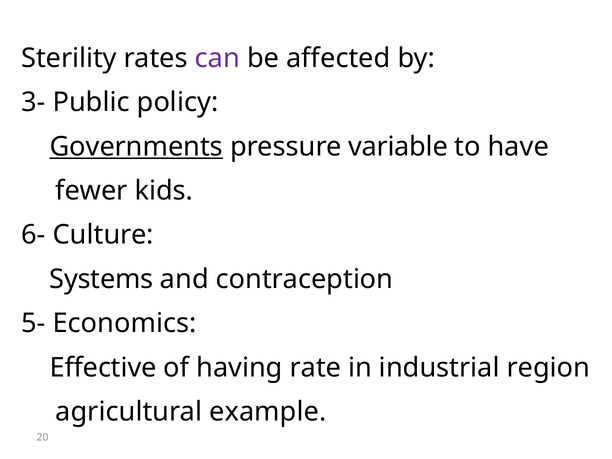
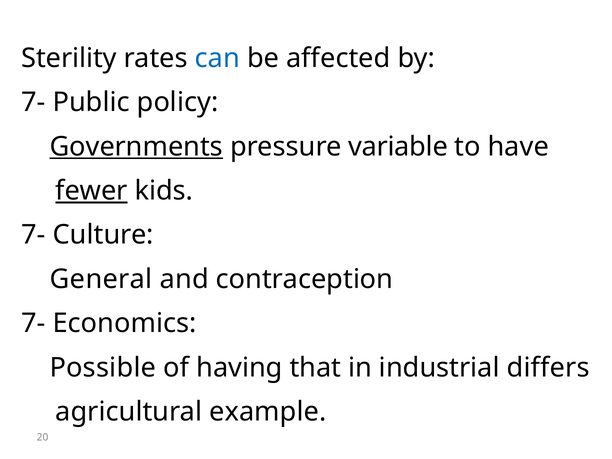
can colour: purple -> blue (217, 58)
3-: 3- -> 7- (33, 102)
fewer underline: none -> present (92, 191)
6-: 6- -> 7- (33, 235)
Systems: Systems -> General (101, 279)
5-: 5- -> 7- (33, 323)
Effective: Effective -> Possible (103, 368)
rate: rate -> that (315, 368)
region: region -> differs (548, 368)
